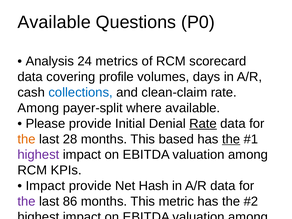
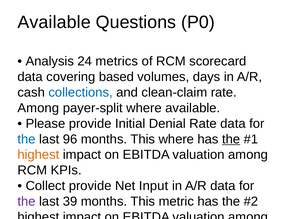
profile: profile -> based (116, 77)
Rate underline: present -> none (203, 124)
the colour: orange -> blue (26, 139)
28: 28 -> 96 (70, 139)
This based: based -> where (176, 139)
highest colour: purple -> orange (38, 155)
Impact: Impact -> Collect (45, 186)
Hash: Hash -> Input (154, 186)
86: 86 -> 39 (70, 201)
